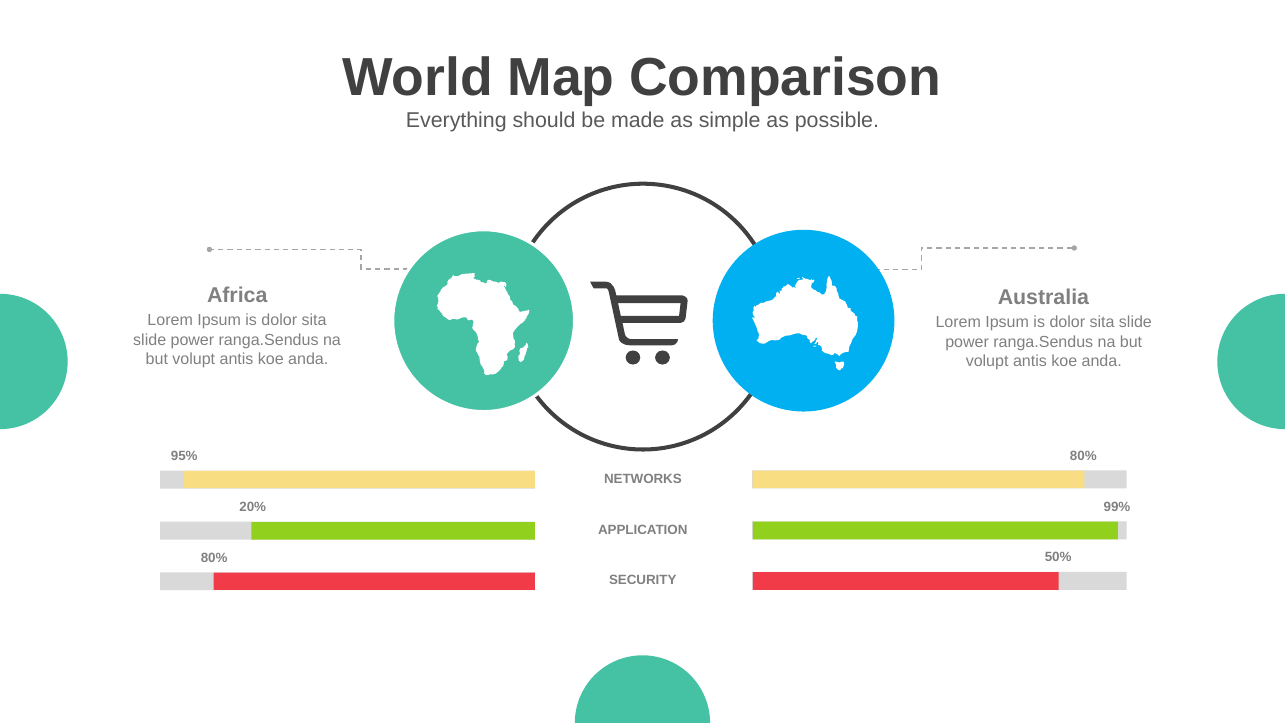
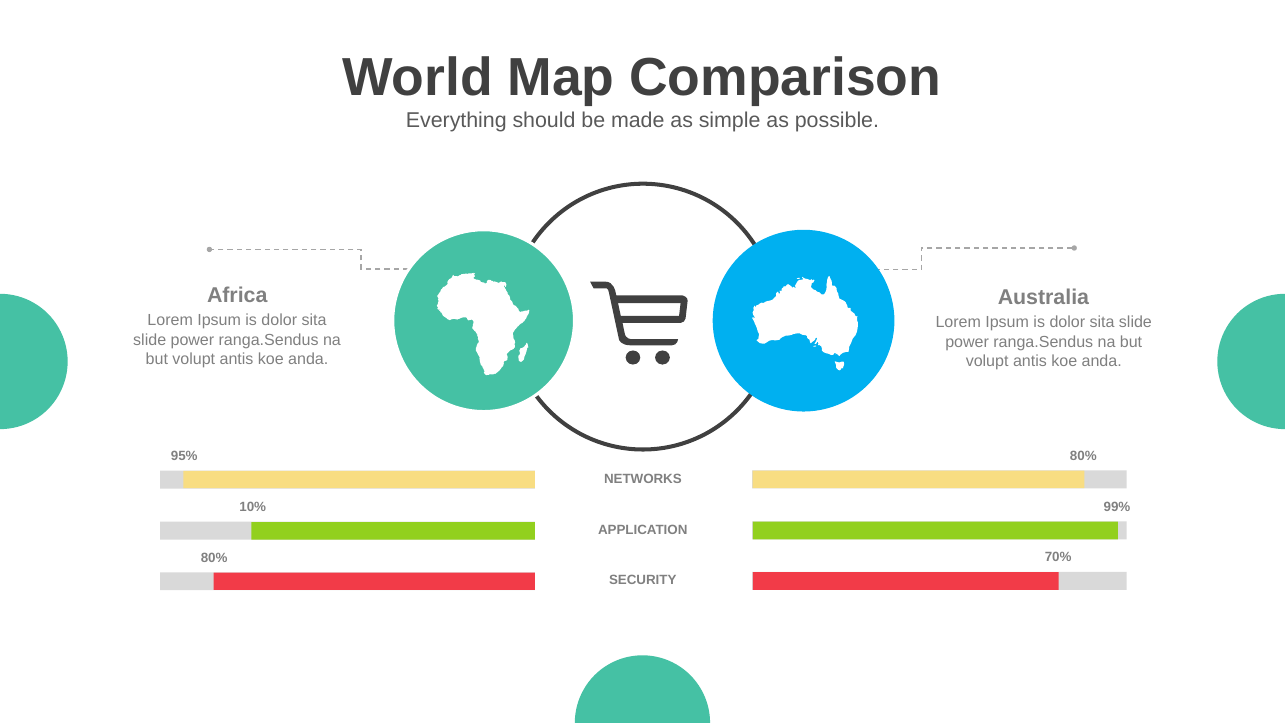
20%: 20% -> 10% (253, 507)
50%: 50% -> 70% (1058, 557)
